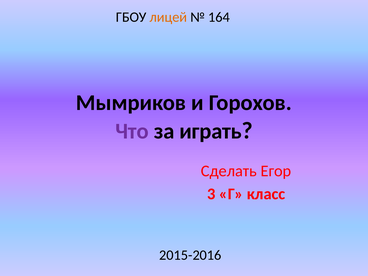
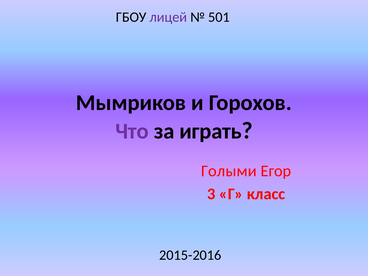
лицей colour: orange -> purple (168, 17)
164: 164 -> 501 (219, 17)
Сделать: Сделать -> Голыми (229, 171)
